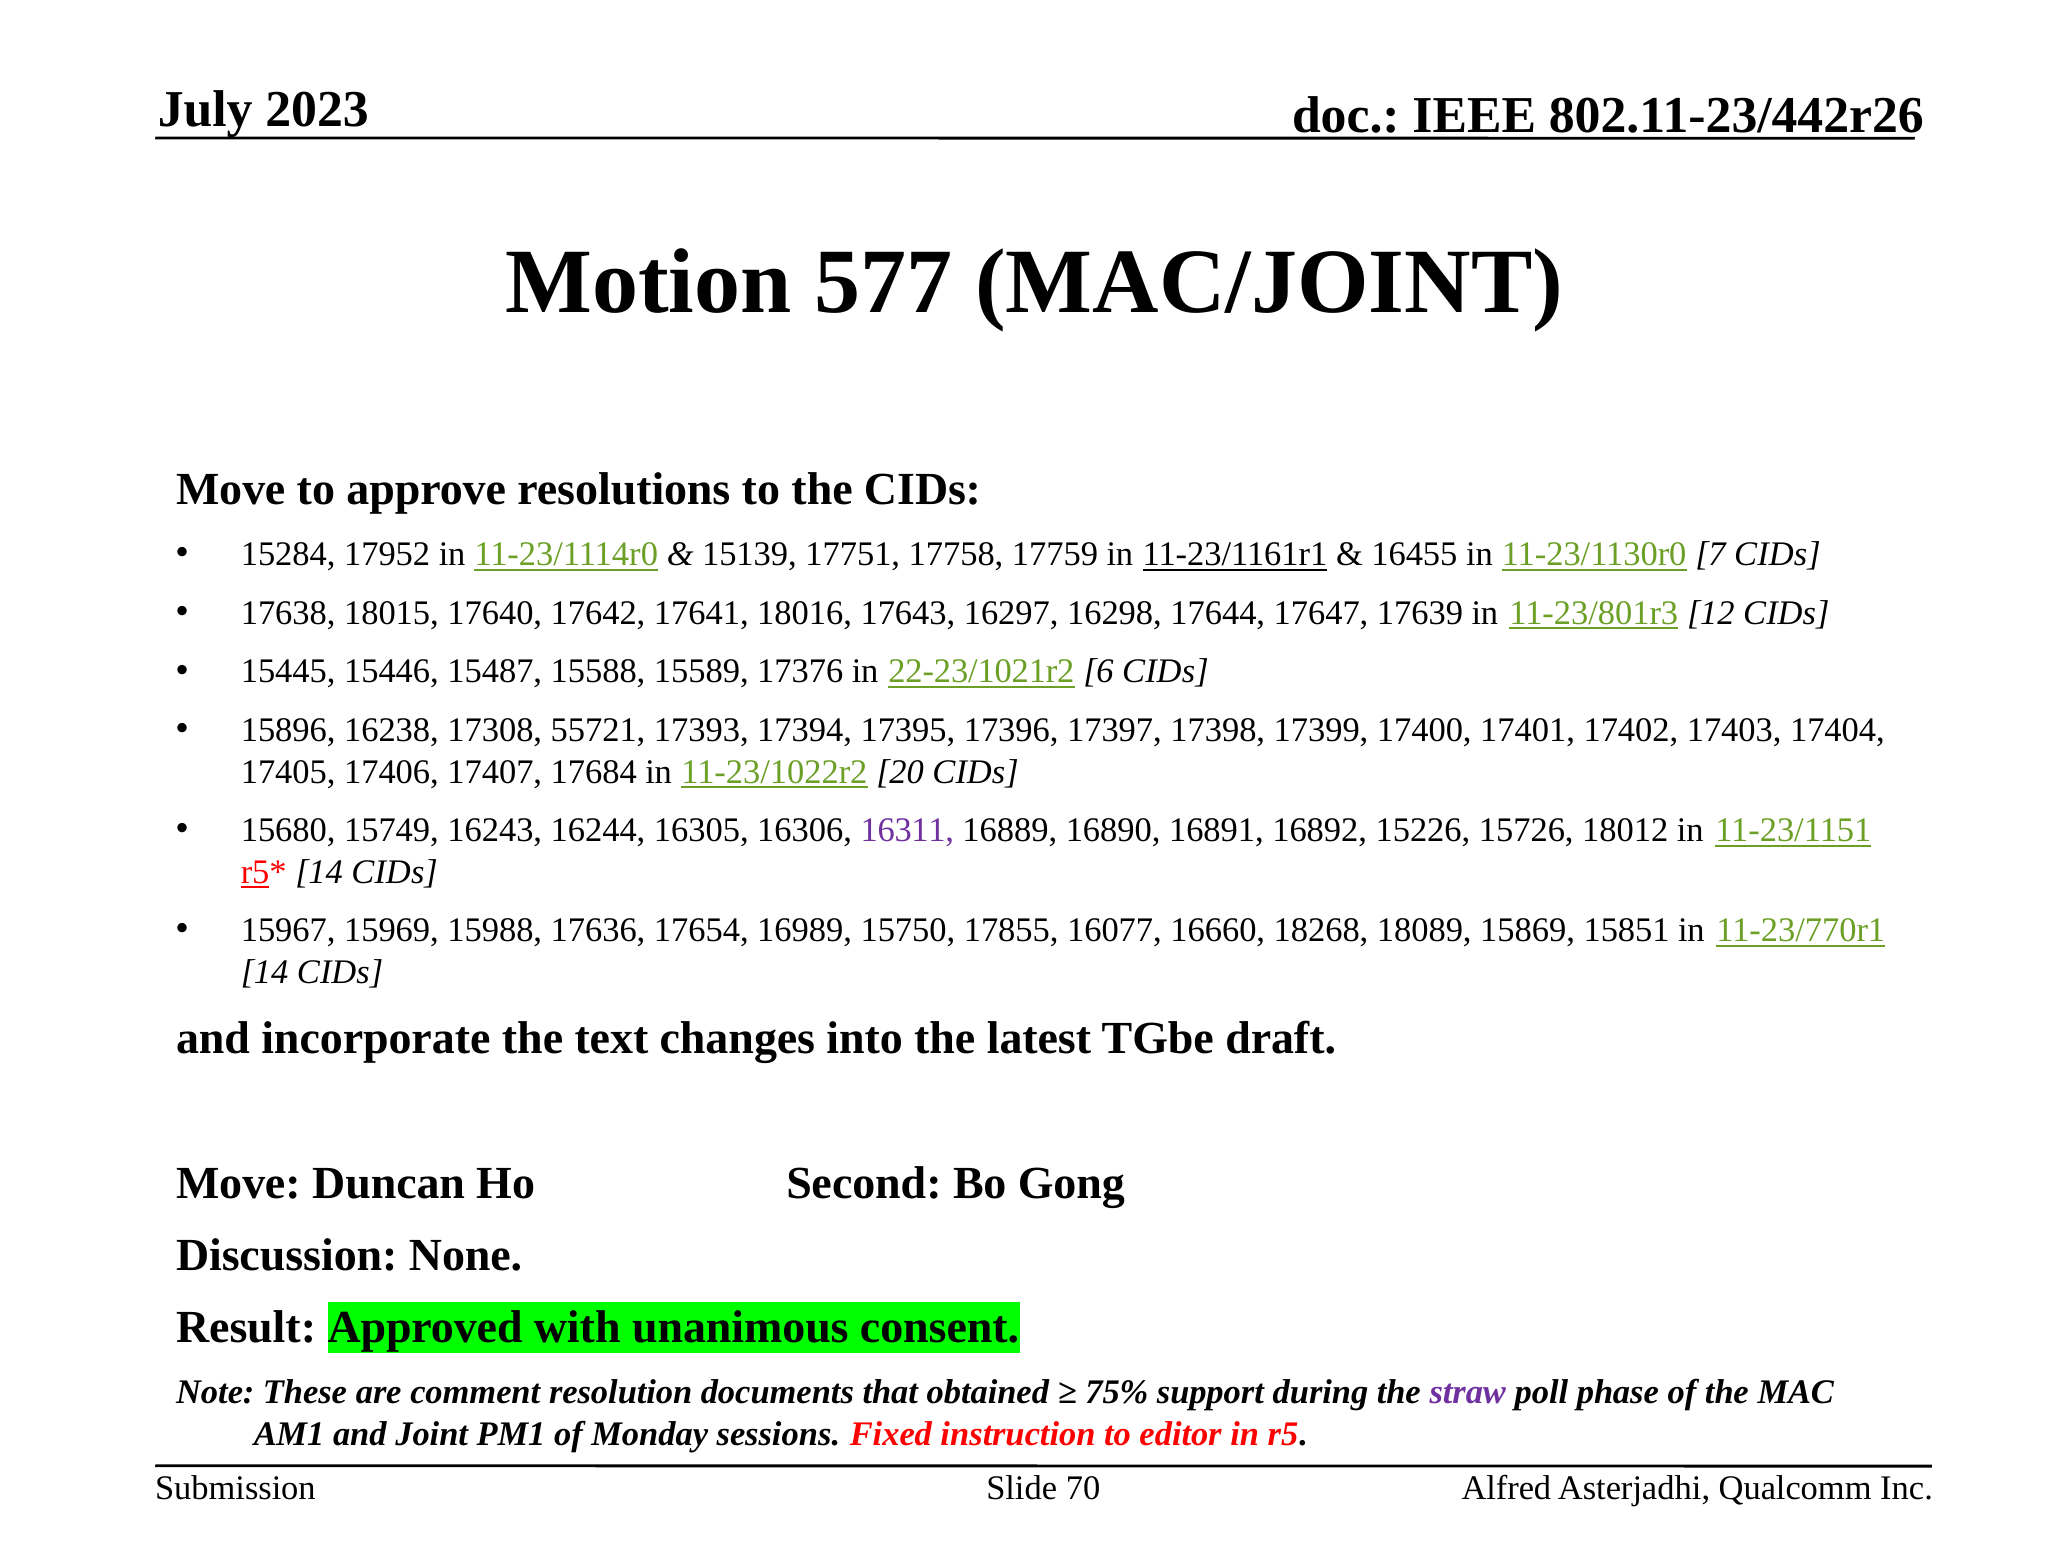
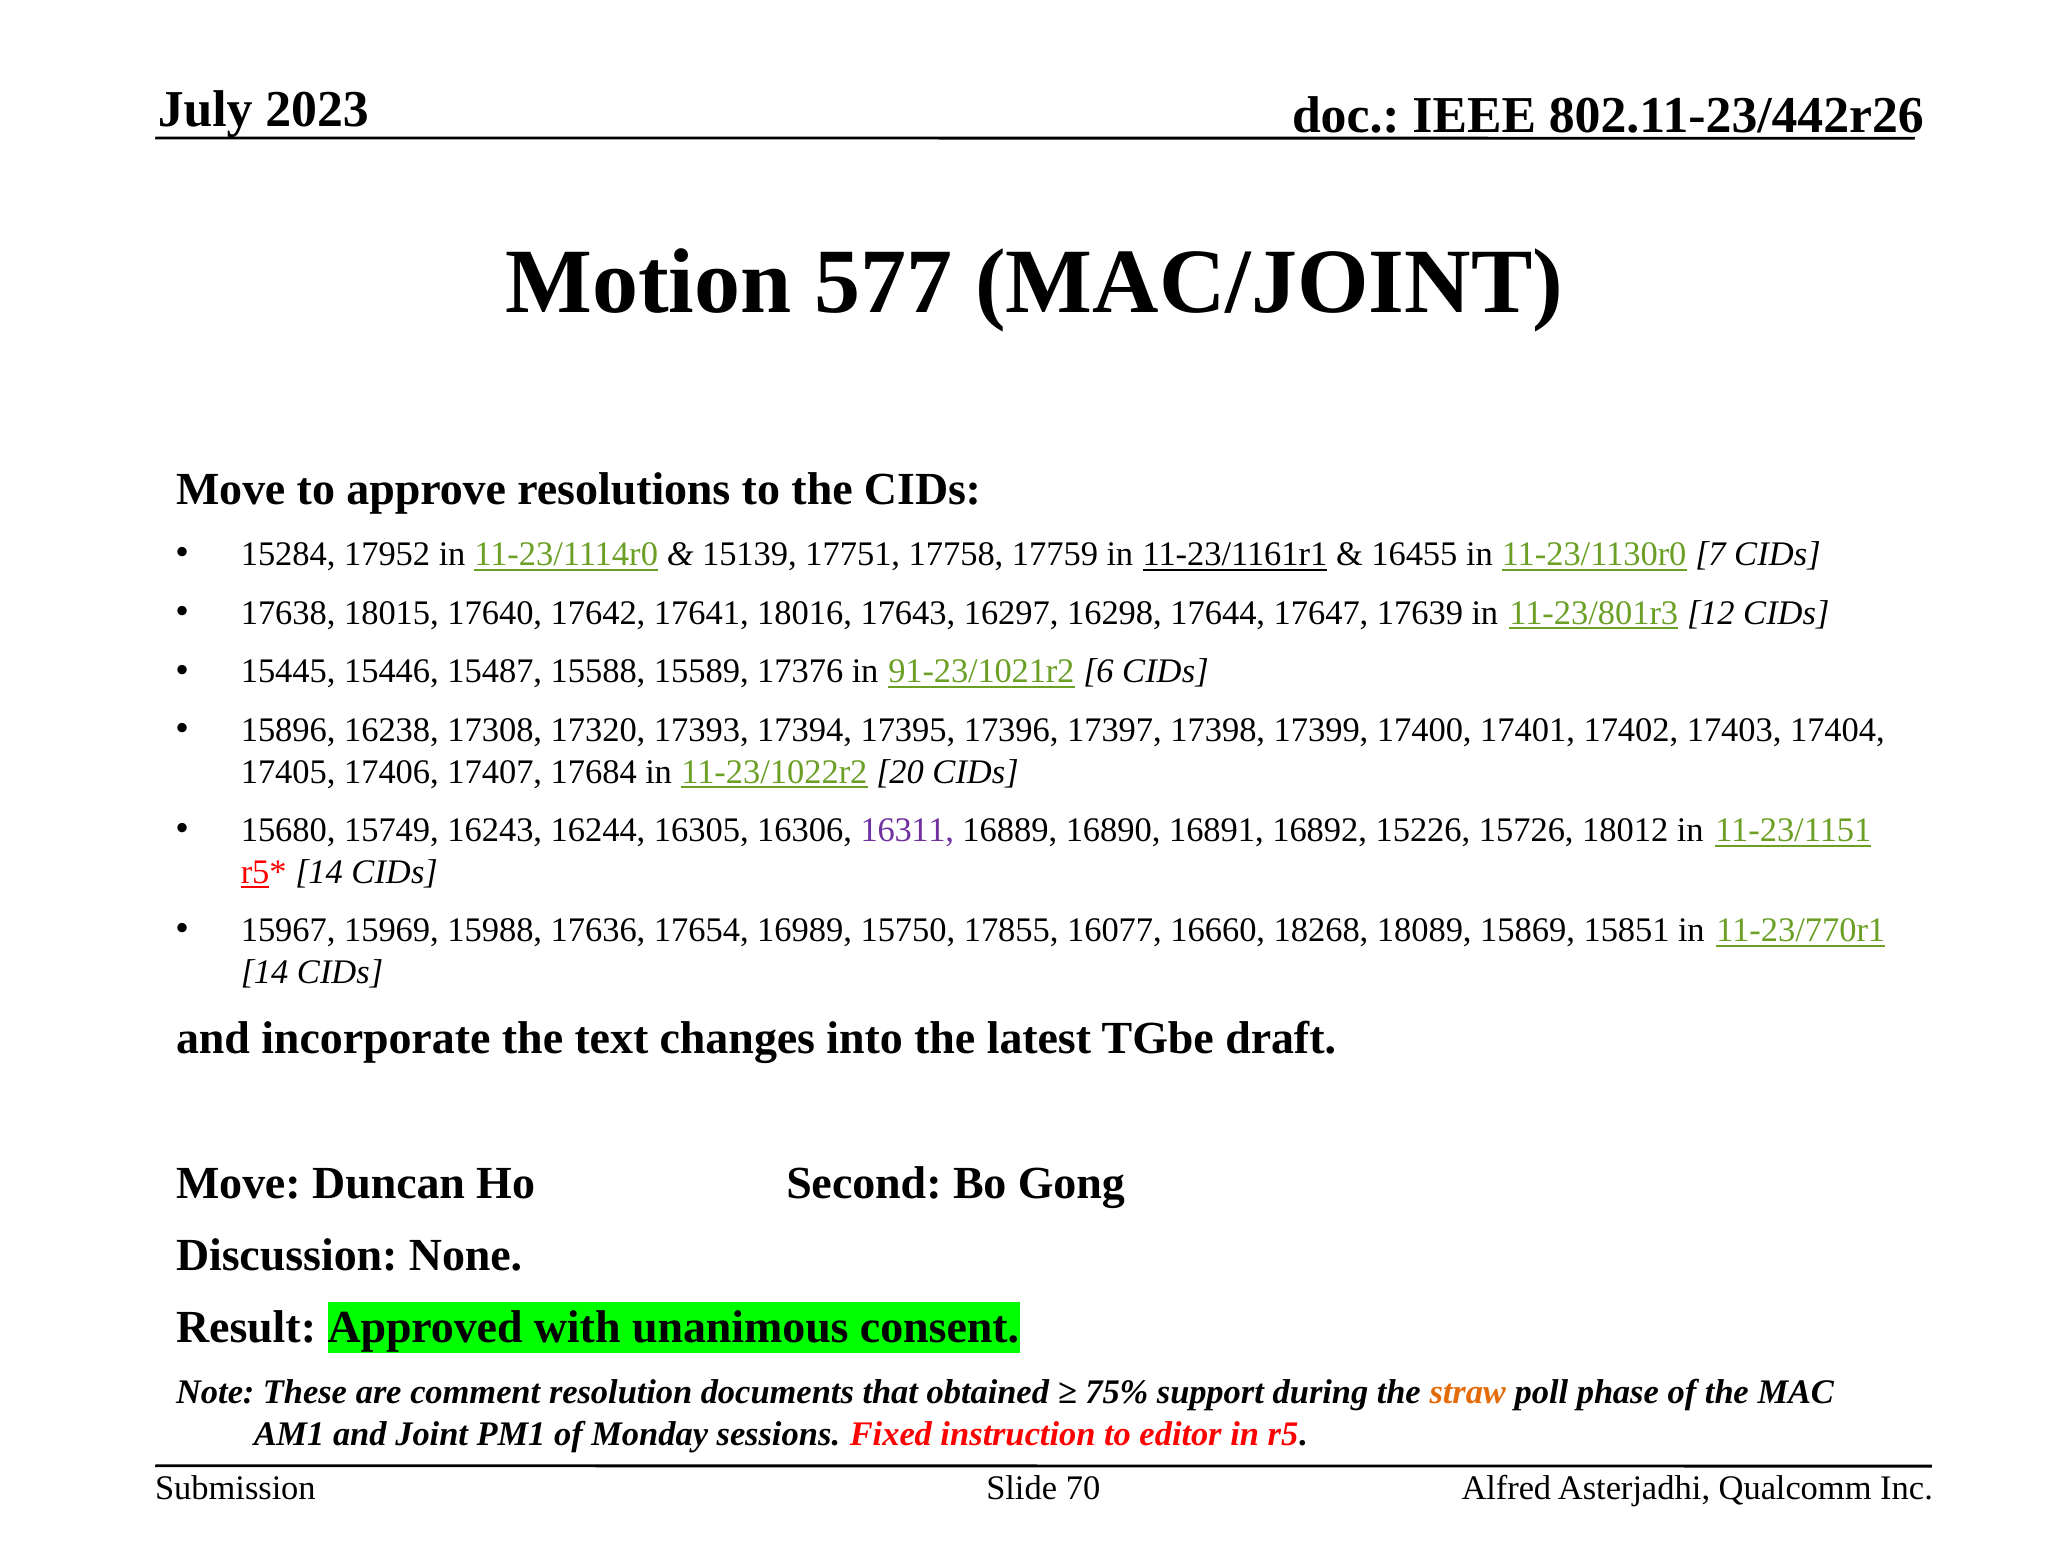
22-23/1021r2: 22-23/1021r2 -> 91-23/1021r2 (981, 672)
55721: 55721 -> 17320 (598, 730)
straw colour: purple -> orange (1468, 1393)
